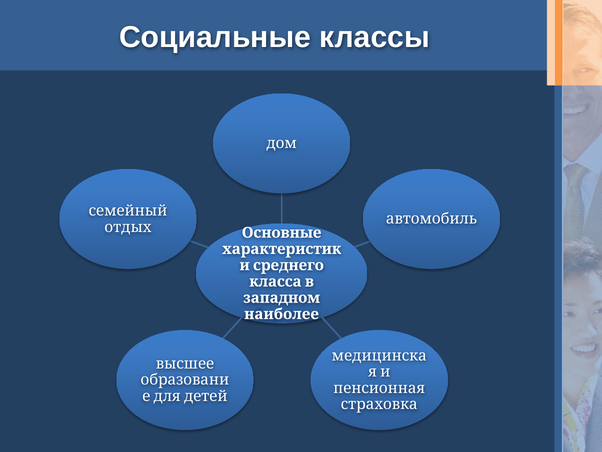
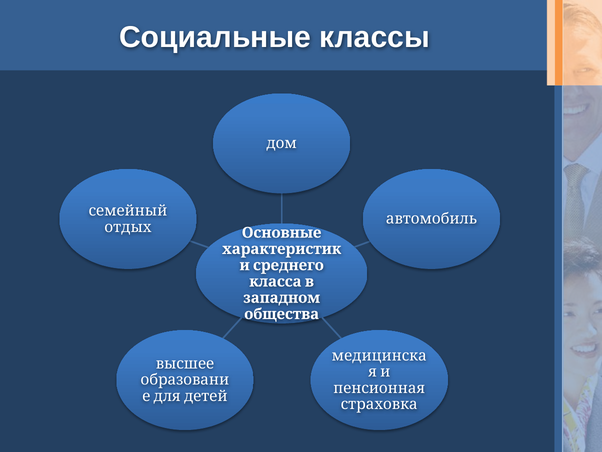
наиболее: наиболее -> общества (282, 314)
